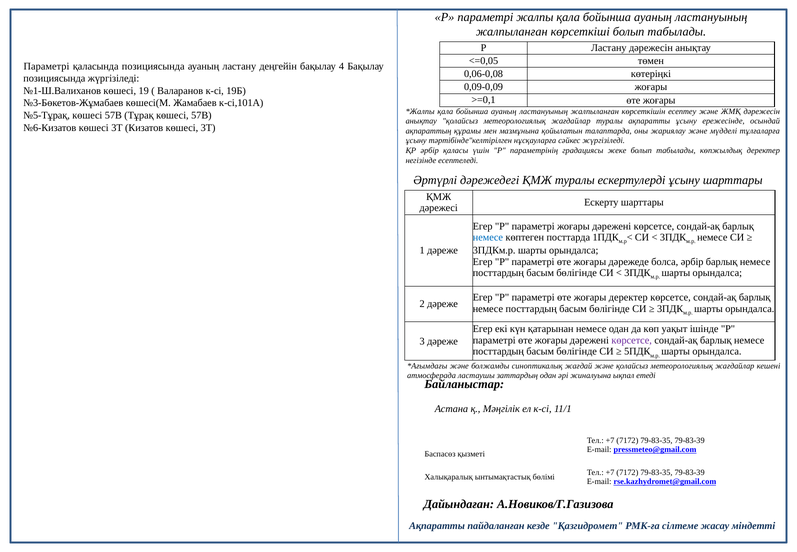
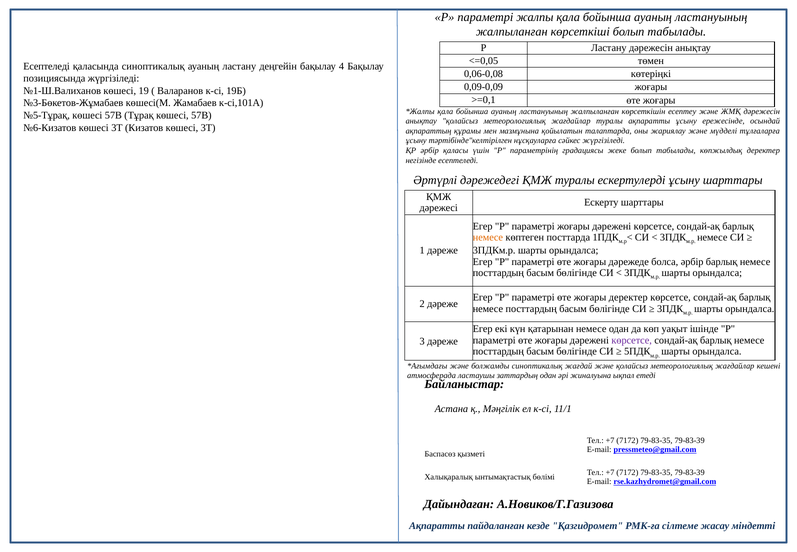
Параметрі: Параметрі -> Есептеледі (47, 66)
қаласында позициясында: позициясында -> синоптикалық (153, 66)
немесе colour: blue -> orange (488, 237)
